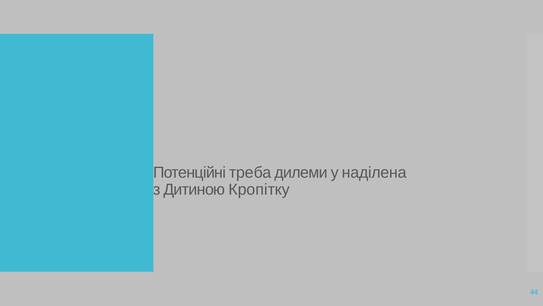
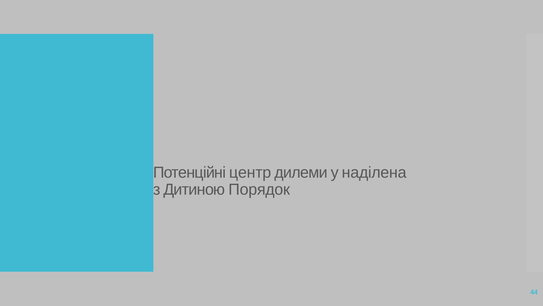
треба: треба -> центр (250, 172)
Кропітку: Кропітку -> Порядок (259, 189)
